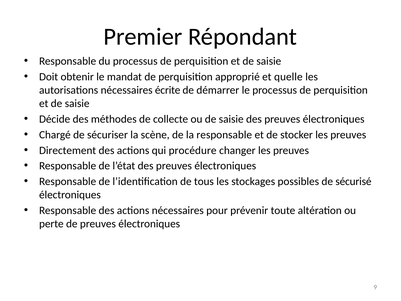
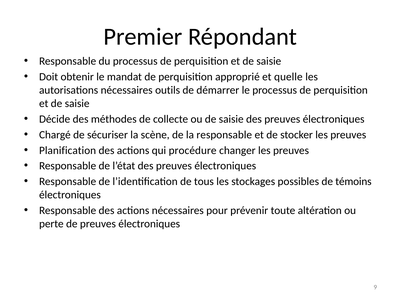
écrite: écrite -> outils (168, 90)
Directement: Directement -> Planification (68, 150)
sécurisé: sécurisé -> témoins (353, 181)
